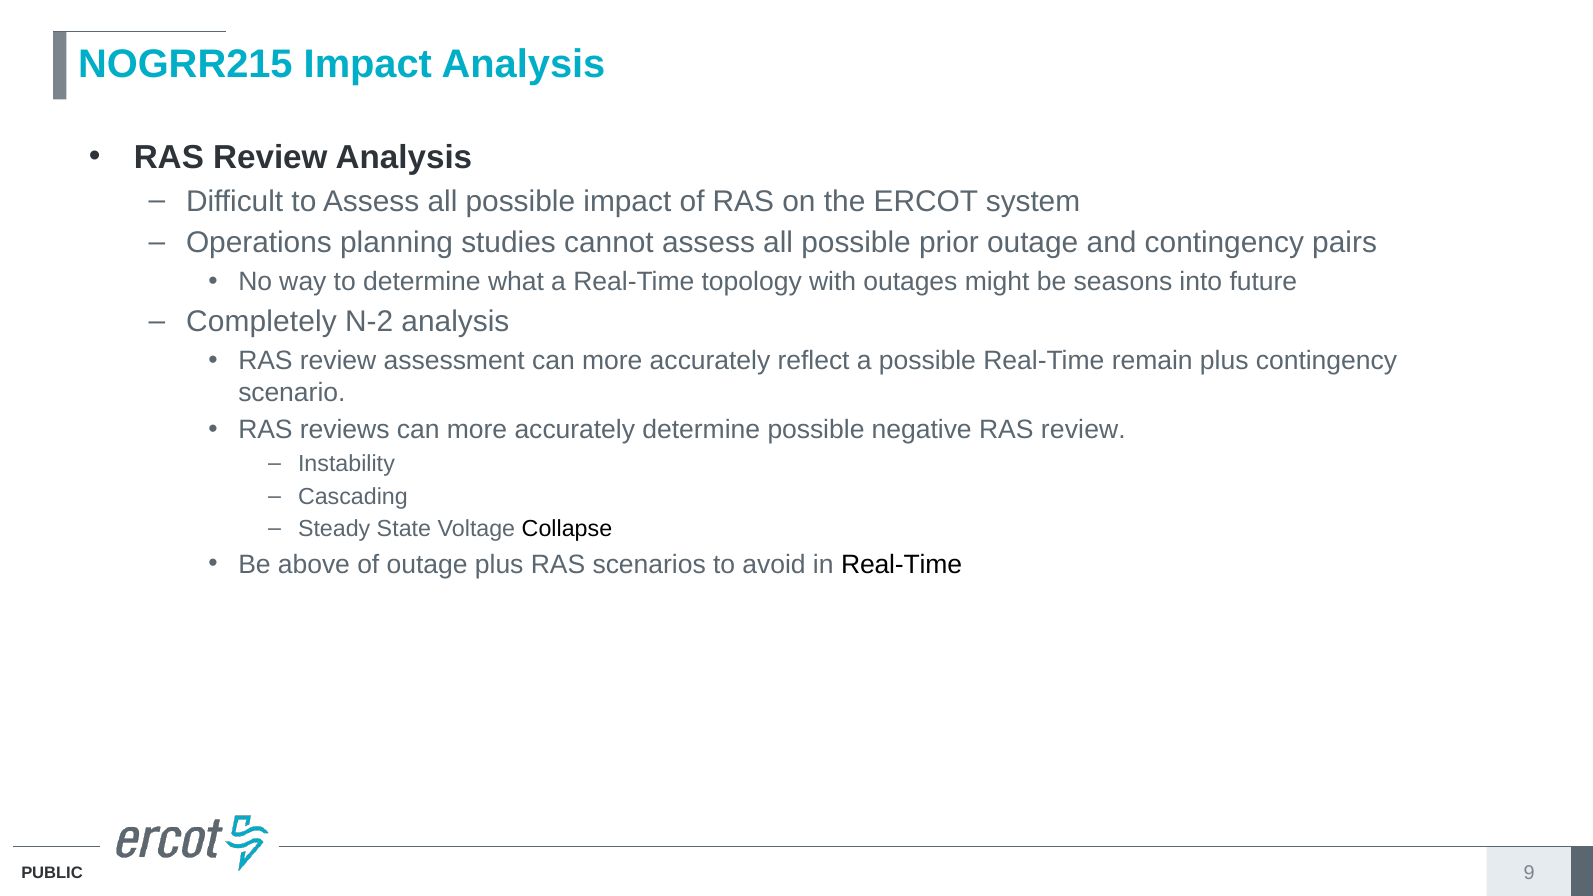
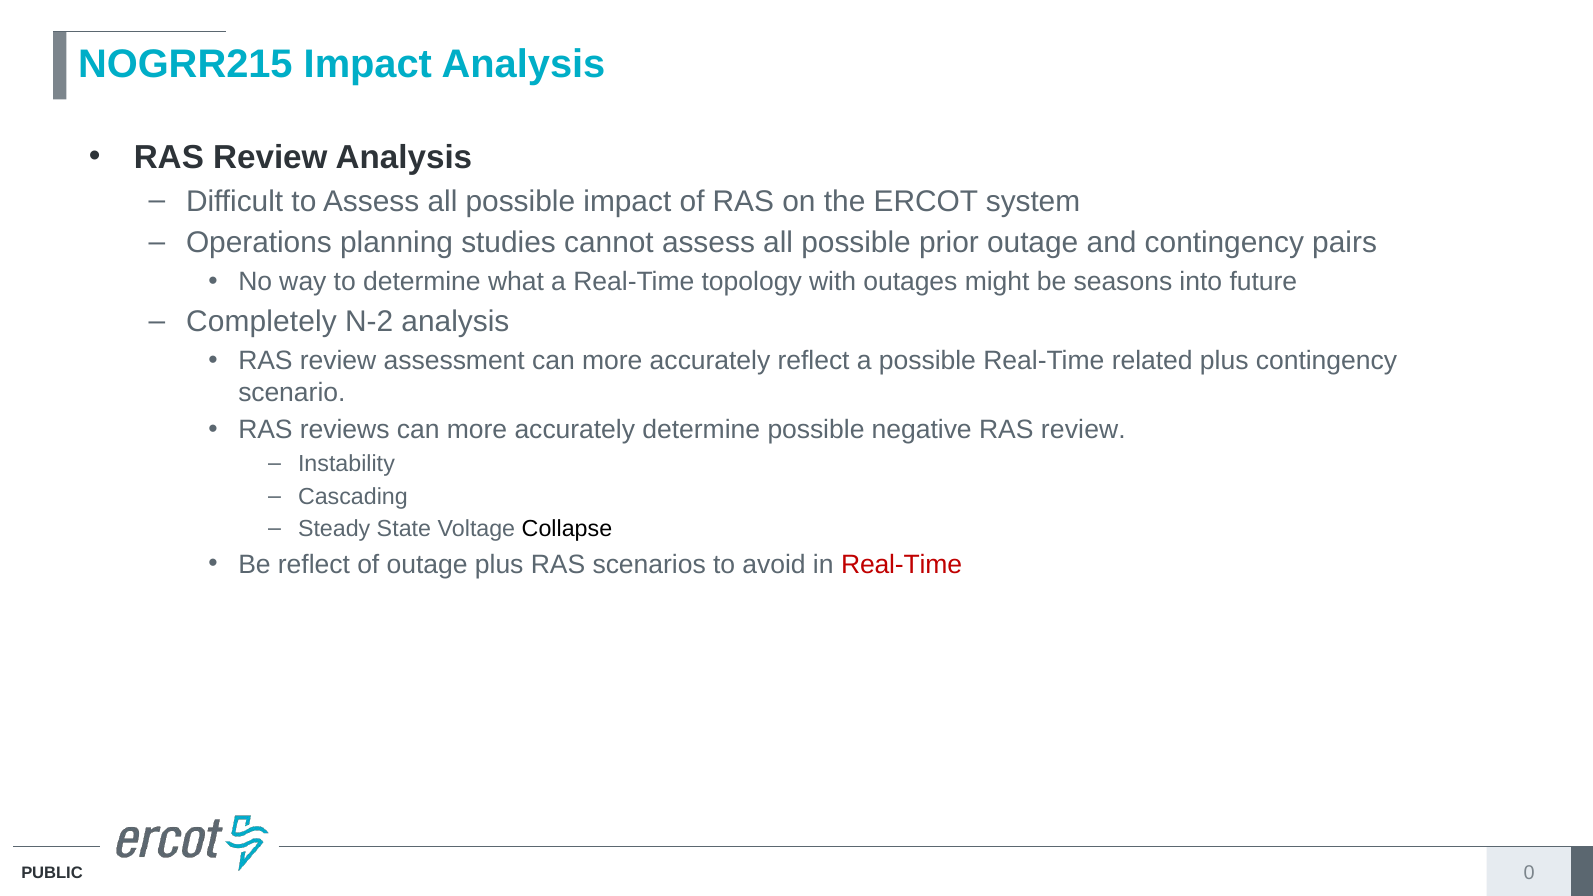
remain: remain -> related (1152, 361)
Be above: above -> reflect (314, 565)
Real-Time colour: black -> red (902, 565)
9: 9 -> 0 (1529, 873)
